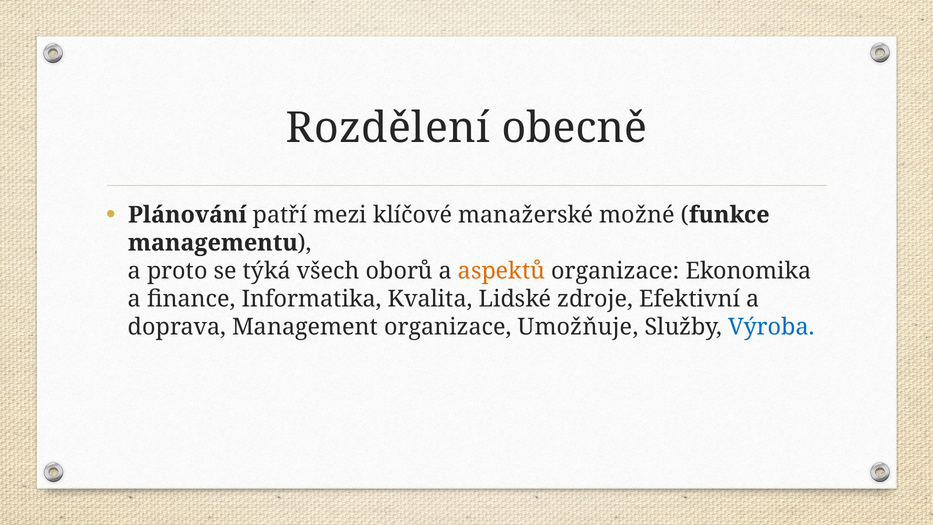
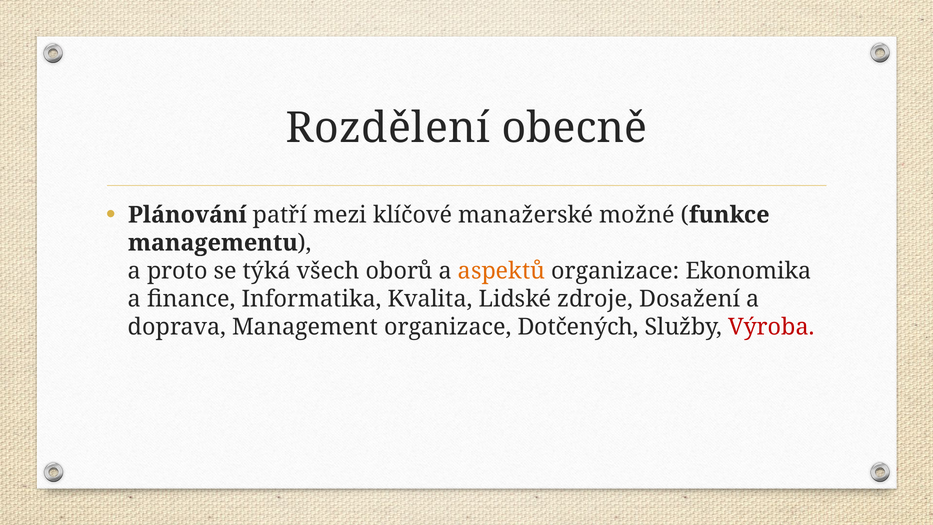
Efektivní: Efektivní -> Dosažení (690, 299)
Umožňuje: Umožňuje -> Dotčených (578, 327)
Výroba colour: blue -> red (771, 327)
